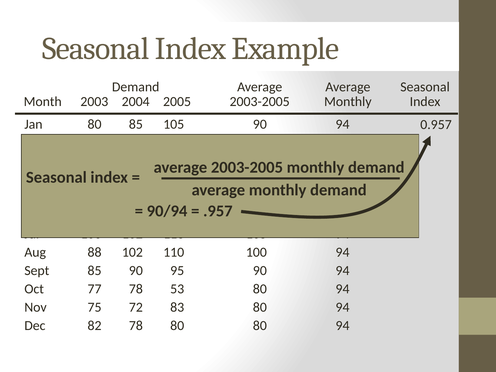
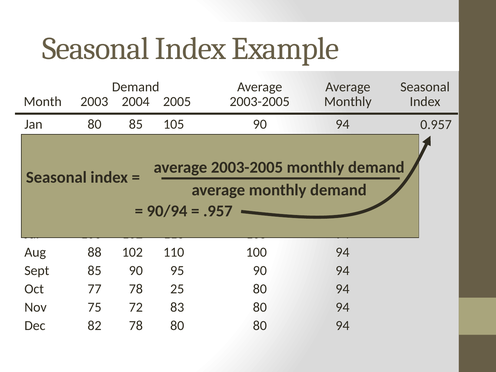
53: 53 -> 25 (177, 289)
